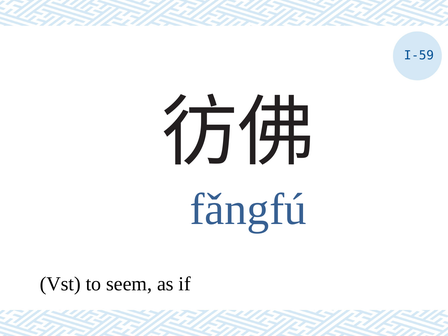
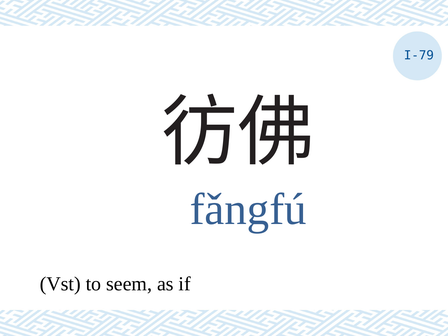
I-59: I-59 -> I-79 (419, 55)
